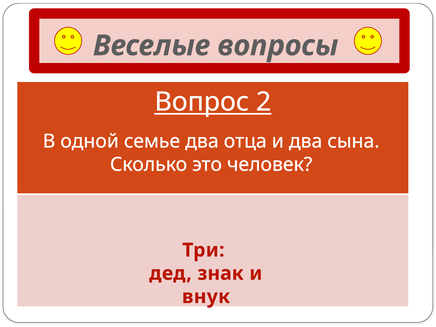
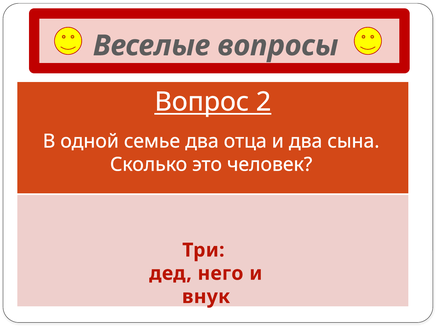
знак: знак -> него (220, 273)
